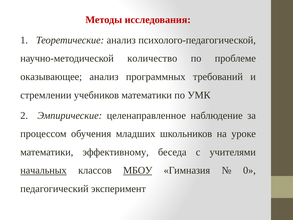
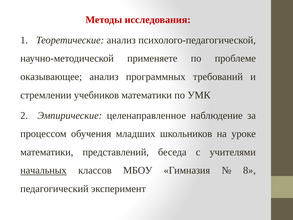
количество: количество -> применяете (152, 58)
эффективному: эффективному -> представлений (116, 152)
МБОУ underline: present -> none (138, 170)
0: 0 -> 8 (249, 170)
